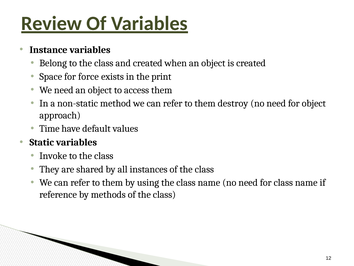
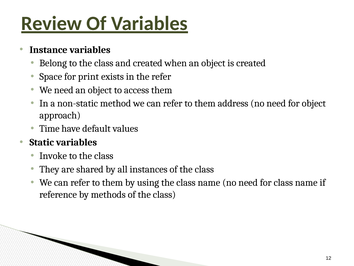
force: force -> print (88, 76)
the print: print -> refer (161, 76)
destroy: destroy -> address (233, 103)
